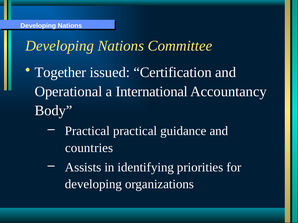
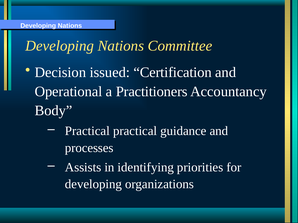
Together: Together -> Decision (60, 73)
International: International -> Practitioners (152, 92)
countries: countries -> processes (89, 148)
